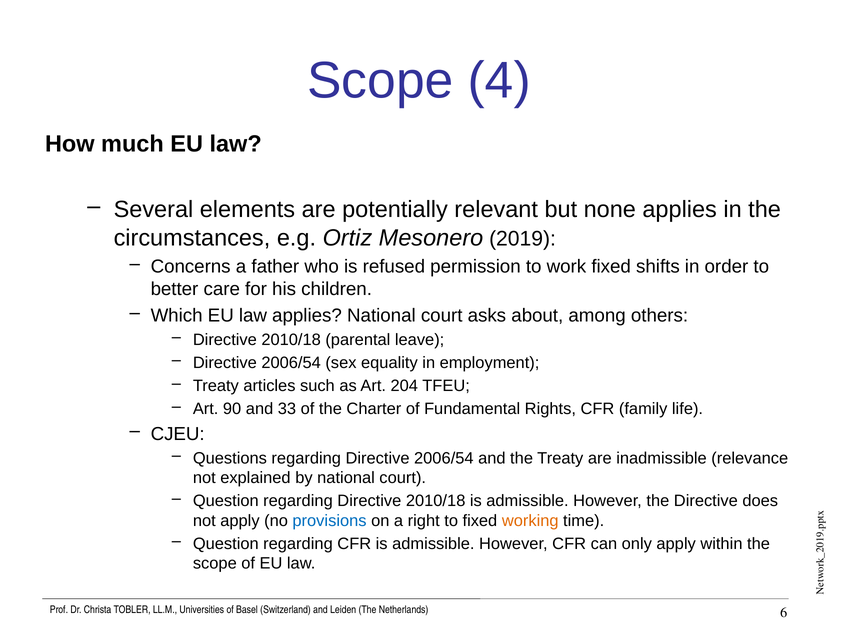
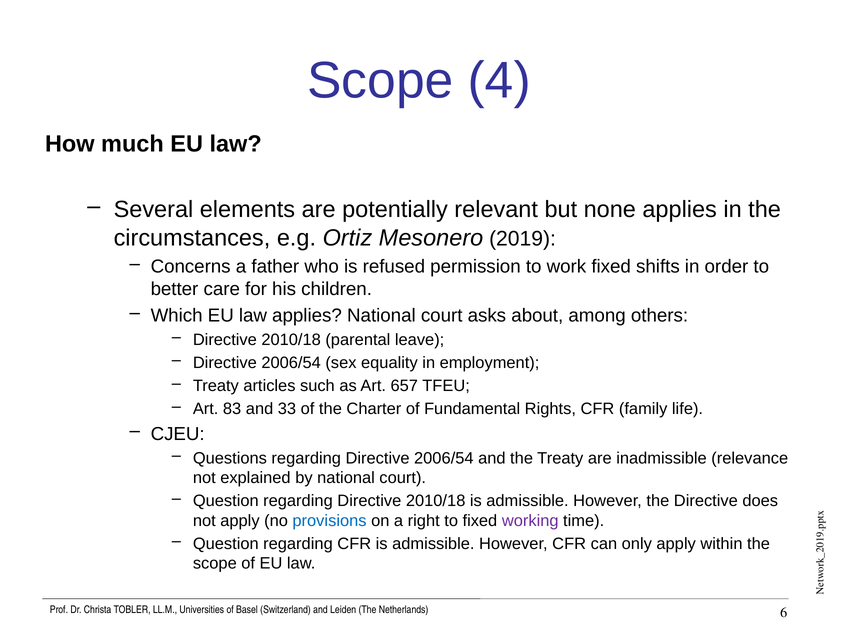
204: 204 -> 657 (404, 386)
90: 90 -> 83 (232, 409)
working colour: orange -> purple (530, 520)
